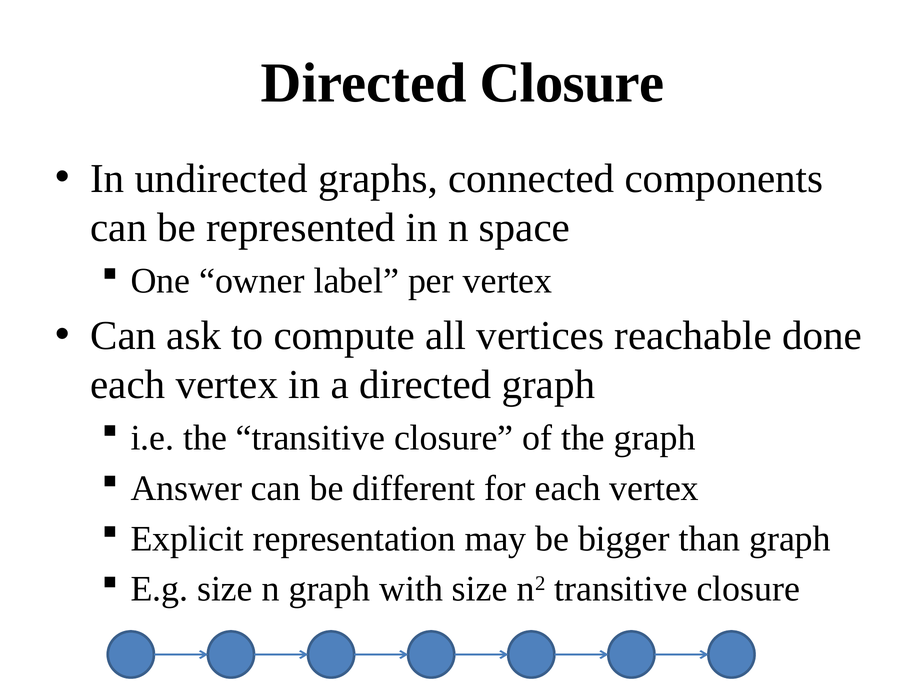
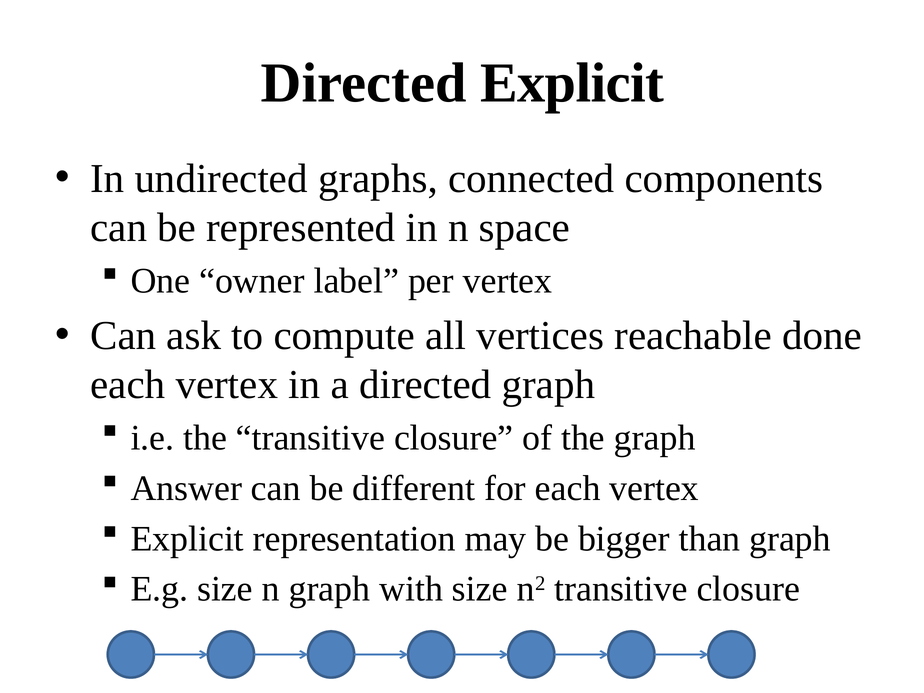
Directed Closure: Closure -> Explicit (572, 83)
